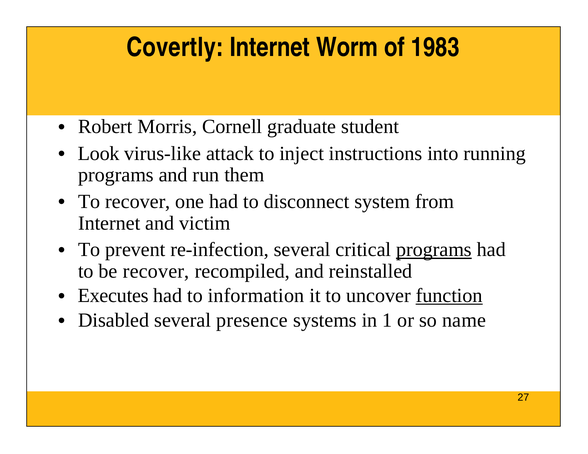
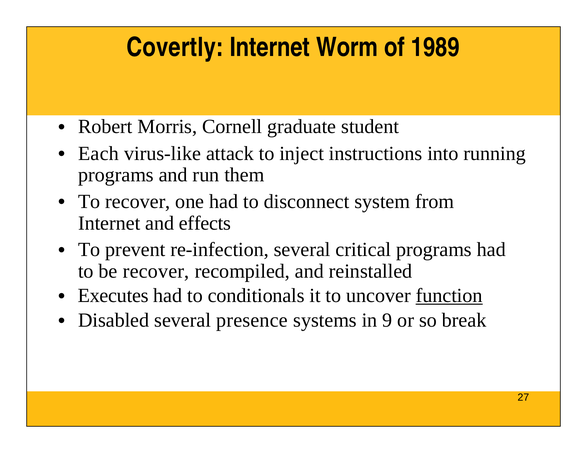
1983: 1983 -> 1989 (435, 47)
Look: Look -> Each (99, 154)
victim: victim -> effects (205, 223)
programs underline: present -> none (434, 250)
information: information -> conditionals (256, 296)
1: 1 -> 9 (387, 320)
name: name -> break (464, 320)
